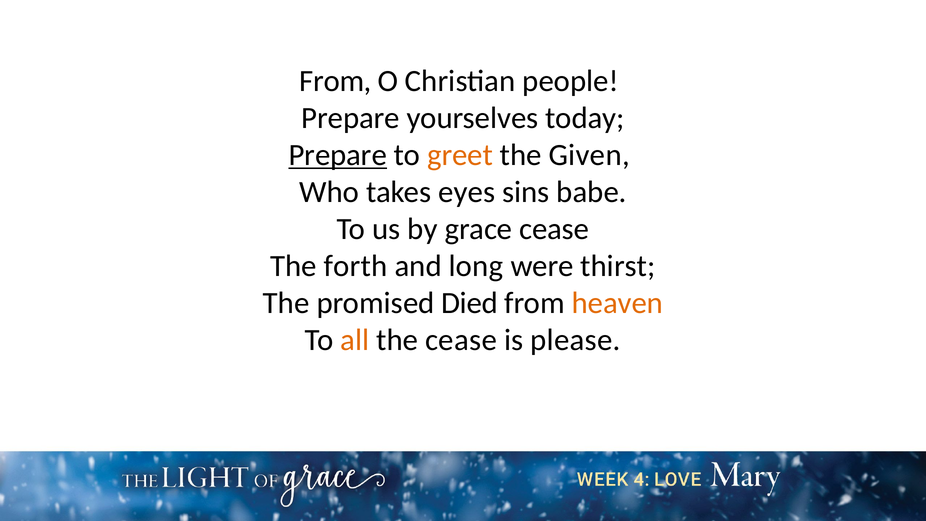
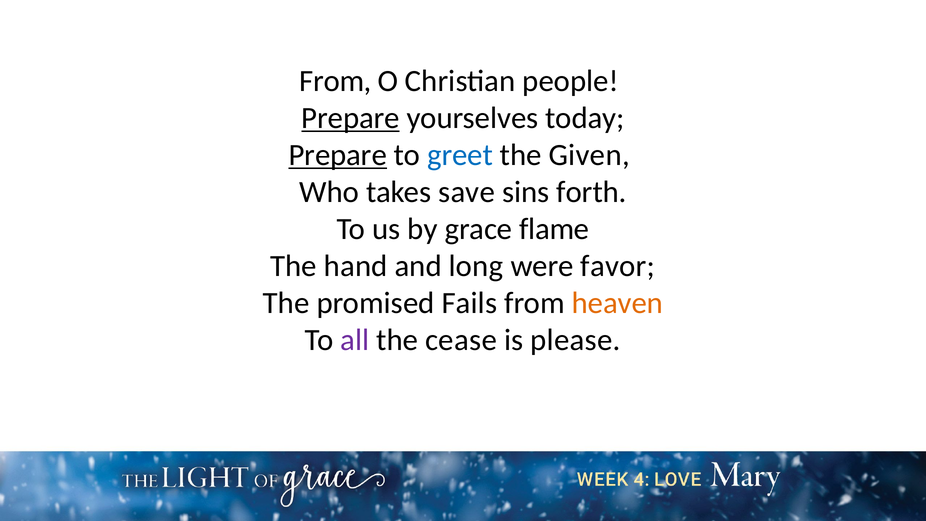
Prepare underline: none -> present (351, 118)
greet colour: orange -> blue (460, 155)
eyes: eyes -> save (467, 192)
babe: babe -> forth (592, 192)
grace cease: cease -> flame (554, 229)
forth: forth -> hand (356, 266)
thirst: thirst -> favor (618, 266)
Died: Died -> Fails (469, 303)
all colour: orange -> purple (355, 340)
